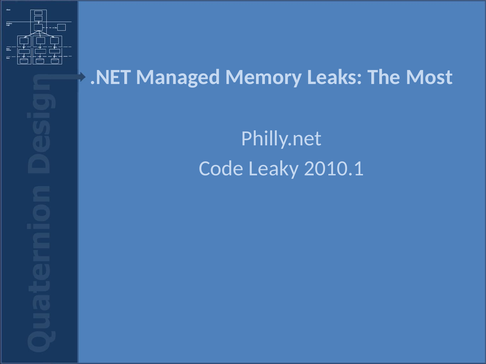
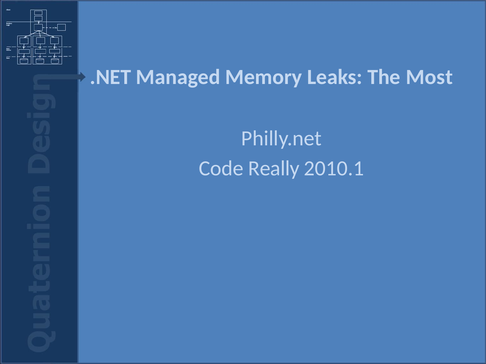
Leaky: Leaky -> Really (274, 169)
